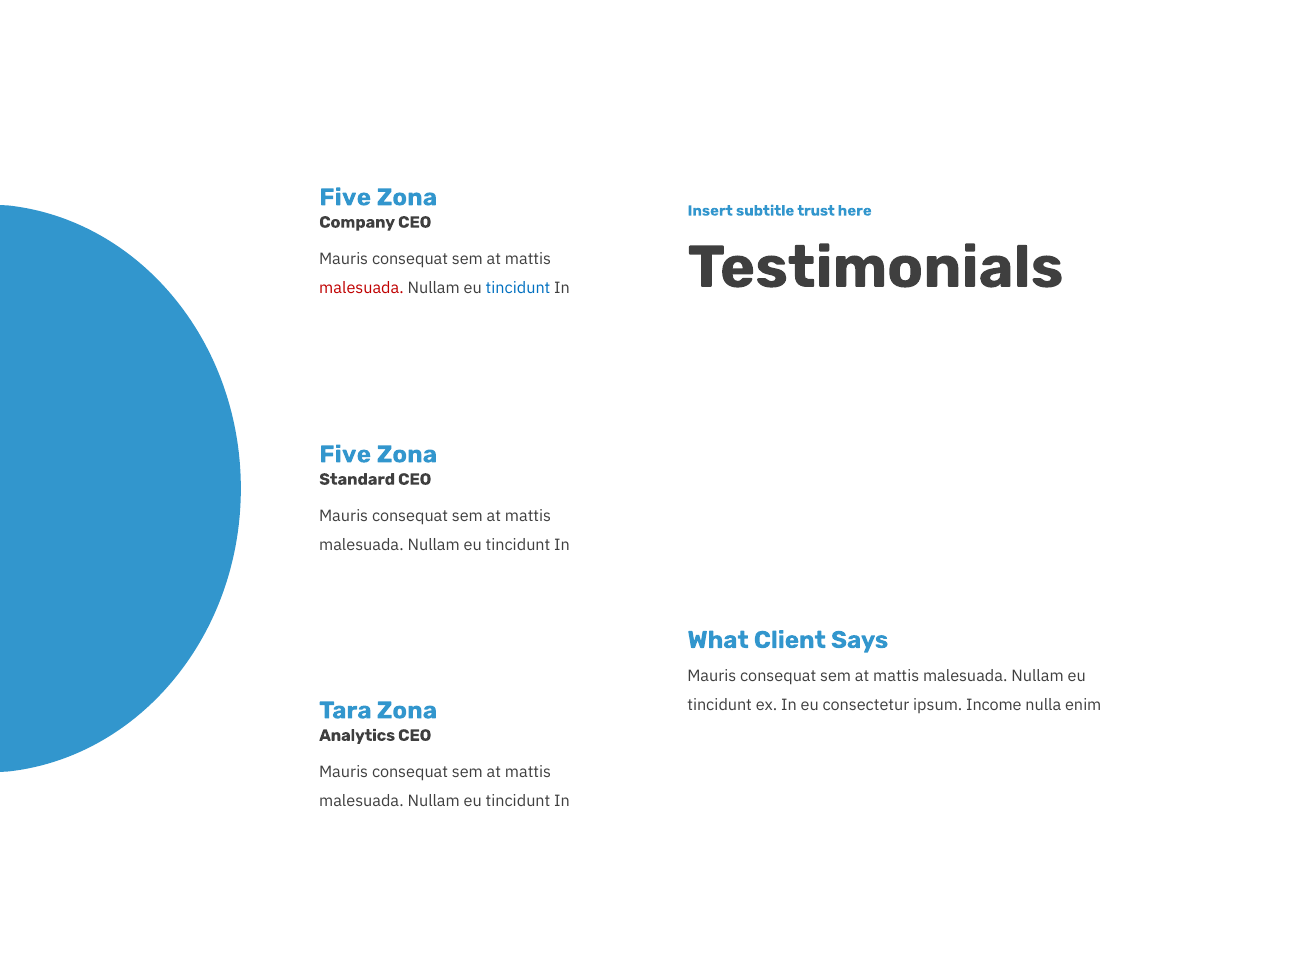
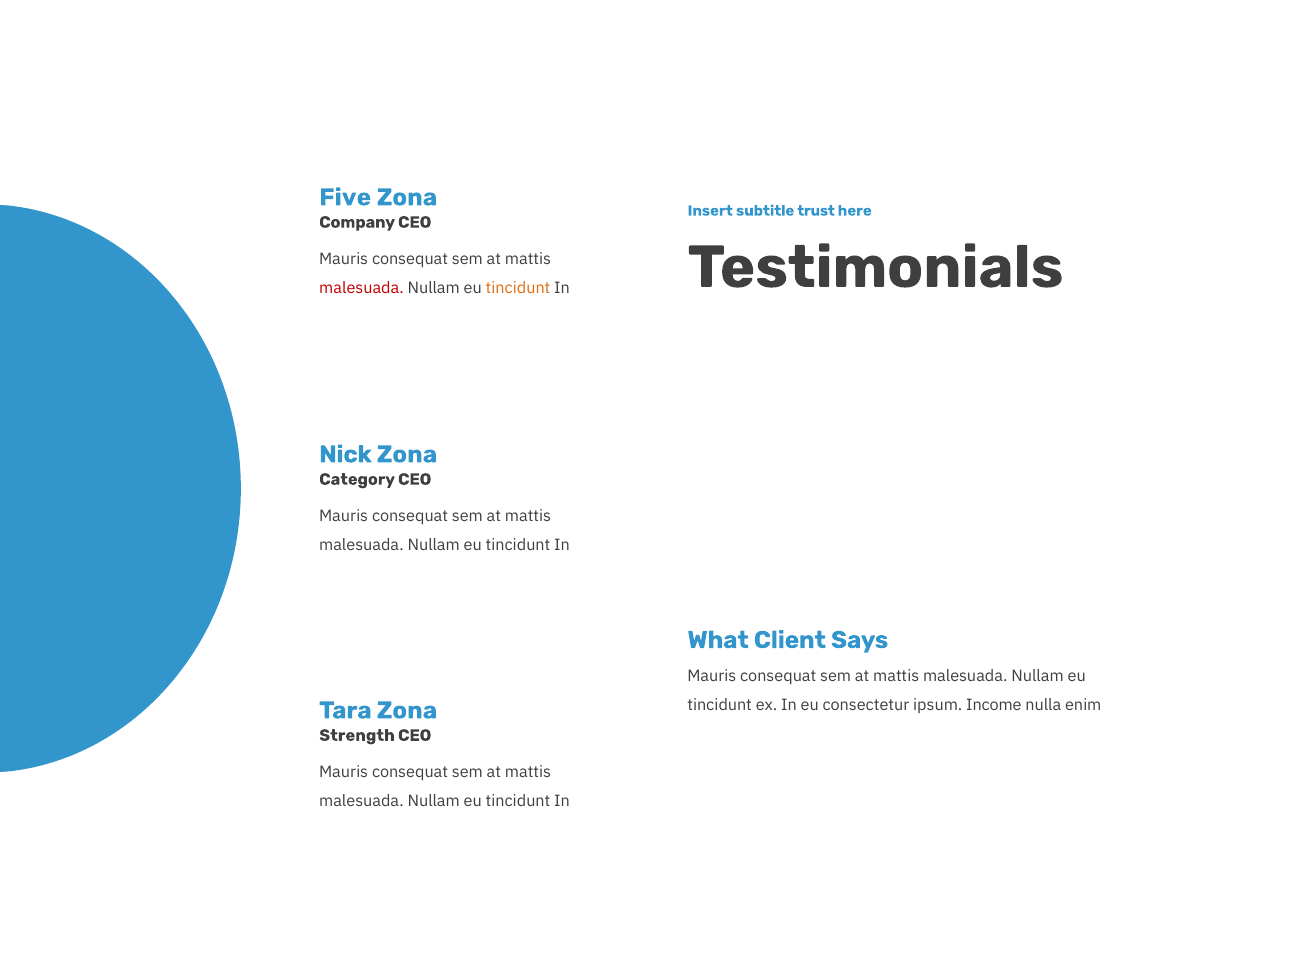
tincidunt colour: blue -> orange (518, 289)
Five: Five -> Nick (346, 455)
Standard: Standard -> Category (357, 480)
Analytics: Analytics -> Strength (357, 736)
